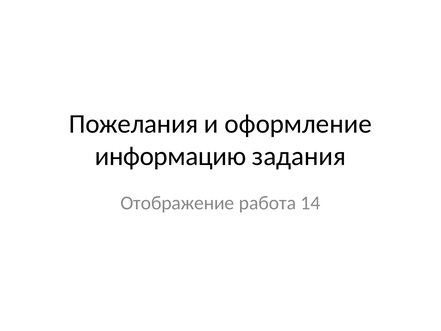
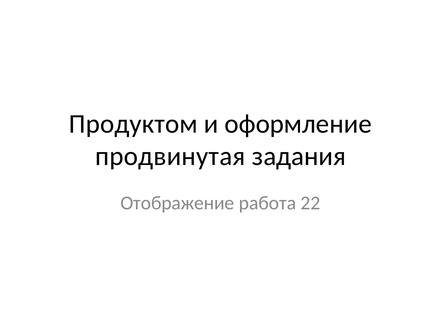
Пожелания: Пожелания -> Продуктом (133, 124)
информацию: информацию -> продвинутая (170, 156)
14: 14 -> 22 (310, 203)
